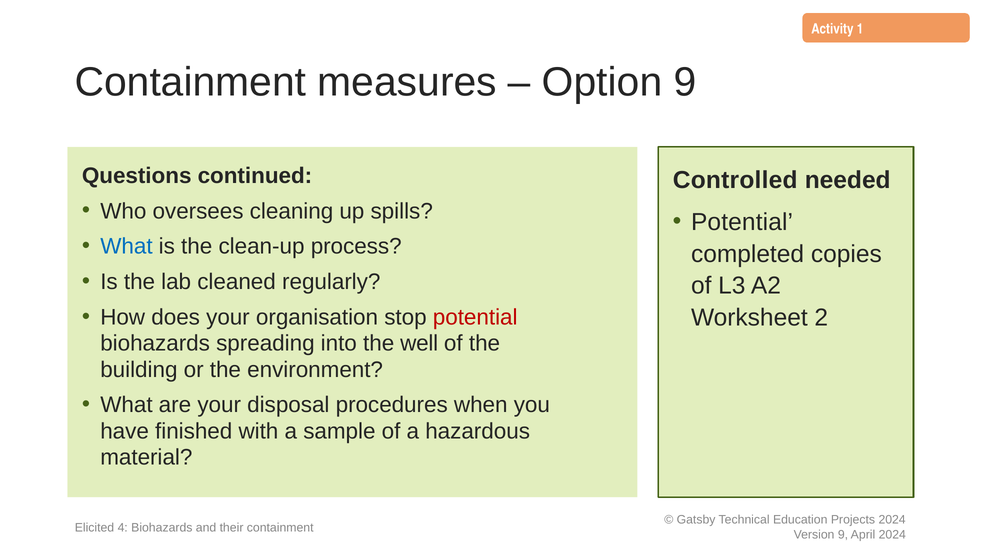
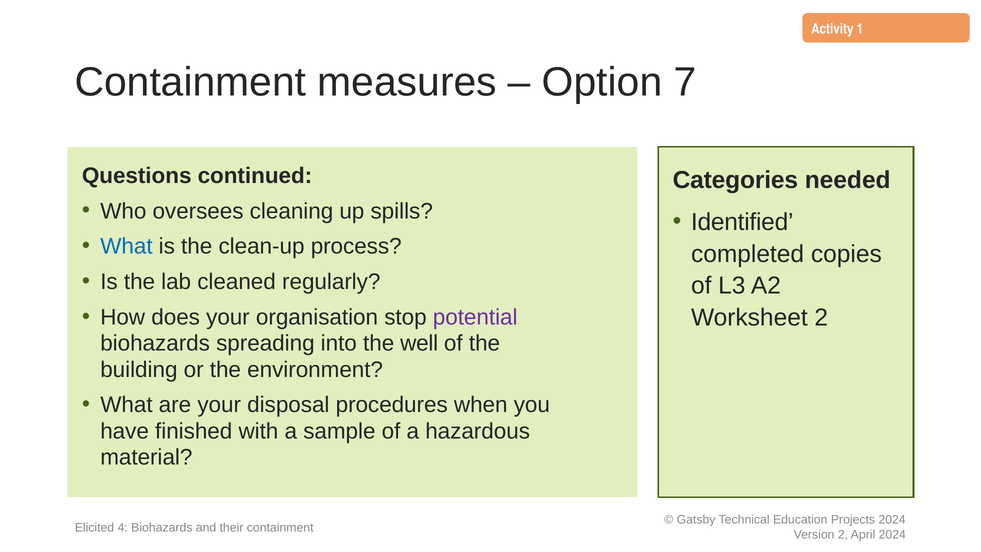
Option 9: 9 -> 7 (685, 82)
Controlled: Controlled -> Categories (735, 180)
Potential: Potential -> Identified (742, 222)
potential colour: red -> purple (475, 317)
9: 9 -> 2 (843, 534)
